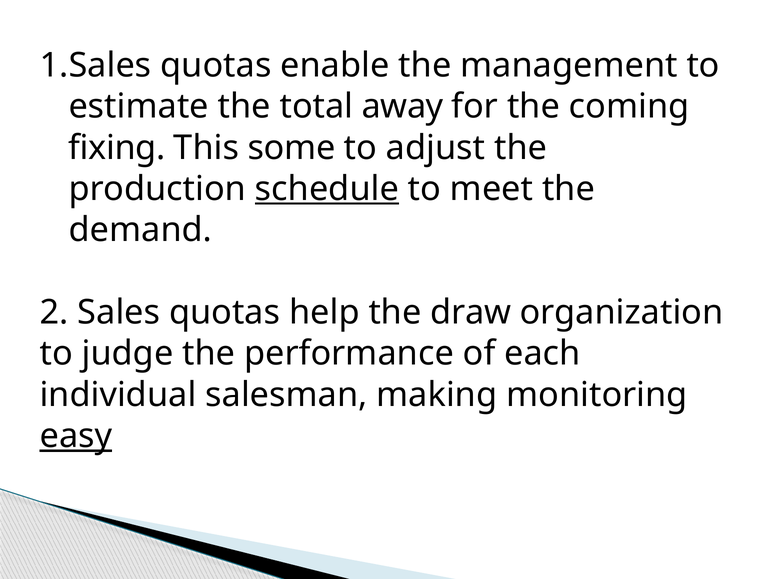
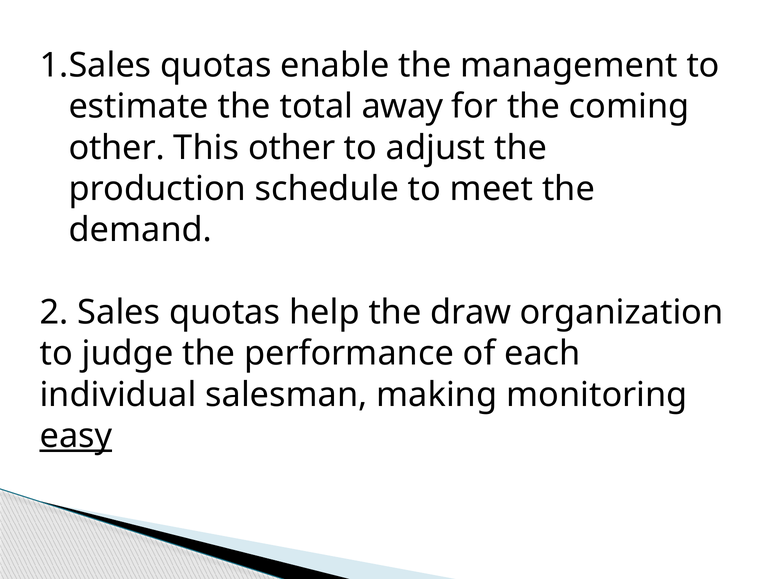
fixing: fixing -> other (117, 148)
This some: some -> other (292, 148)
schedule underline: present -> none (327, 189)
